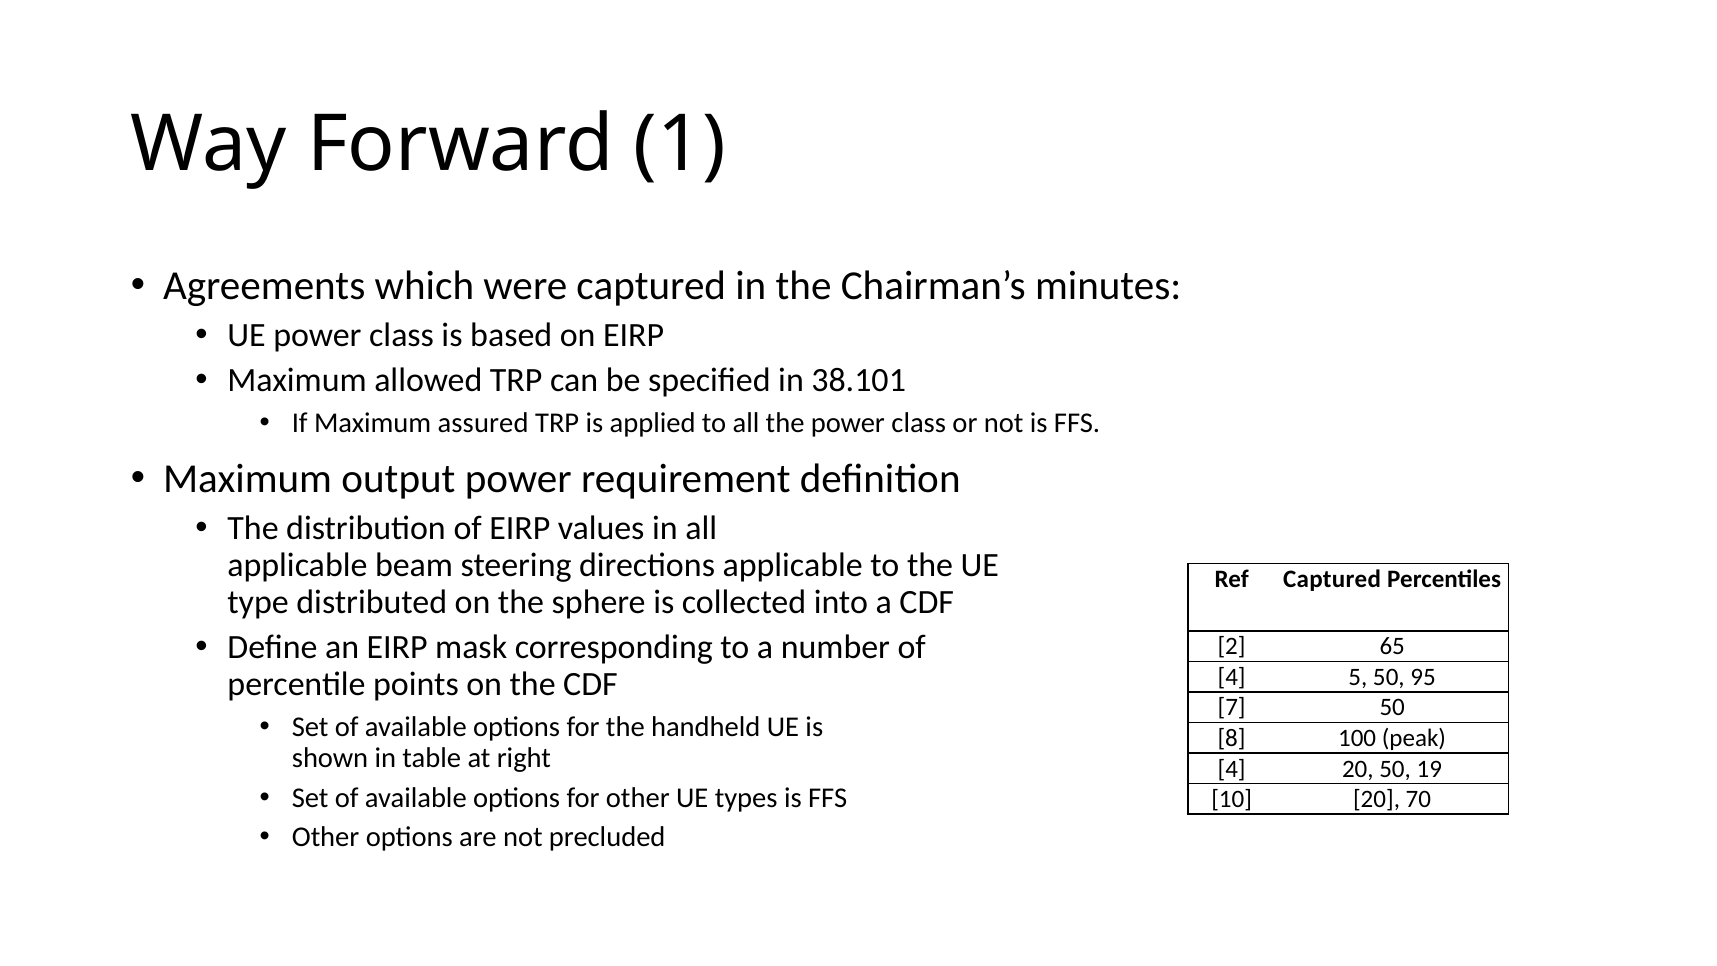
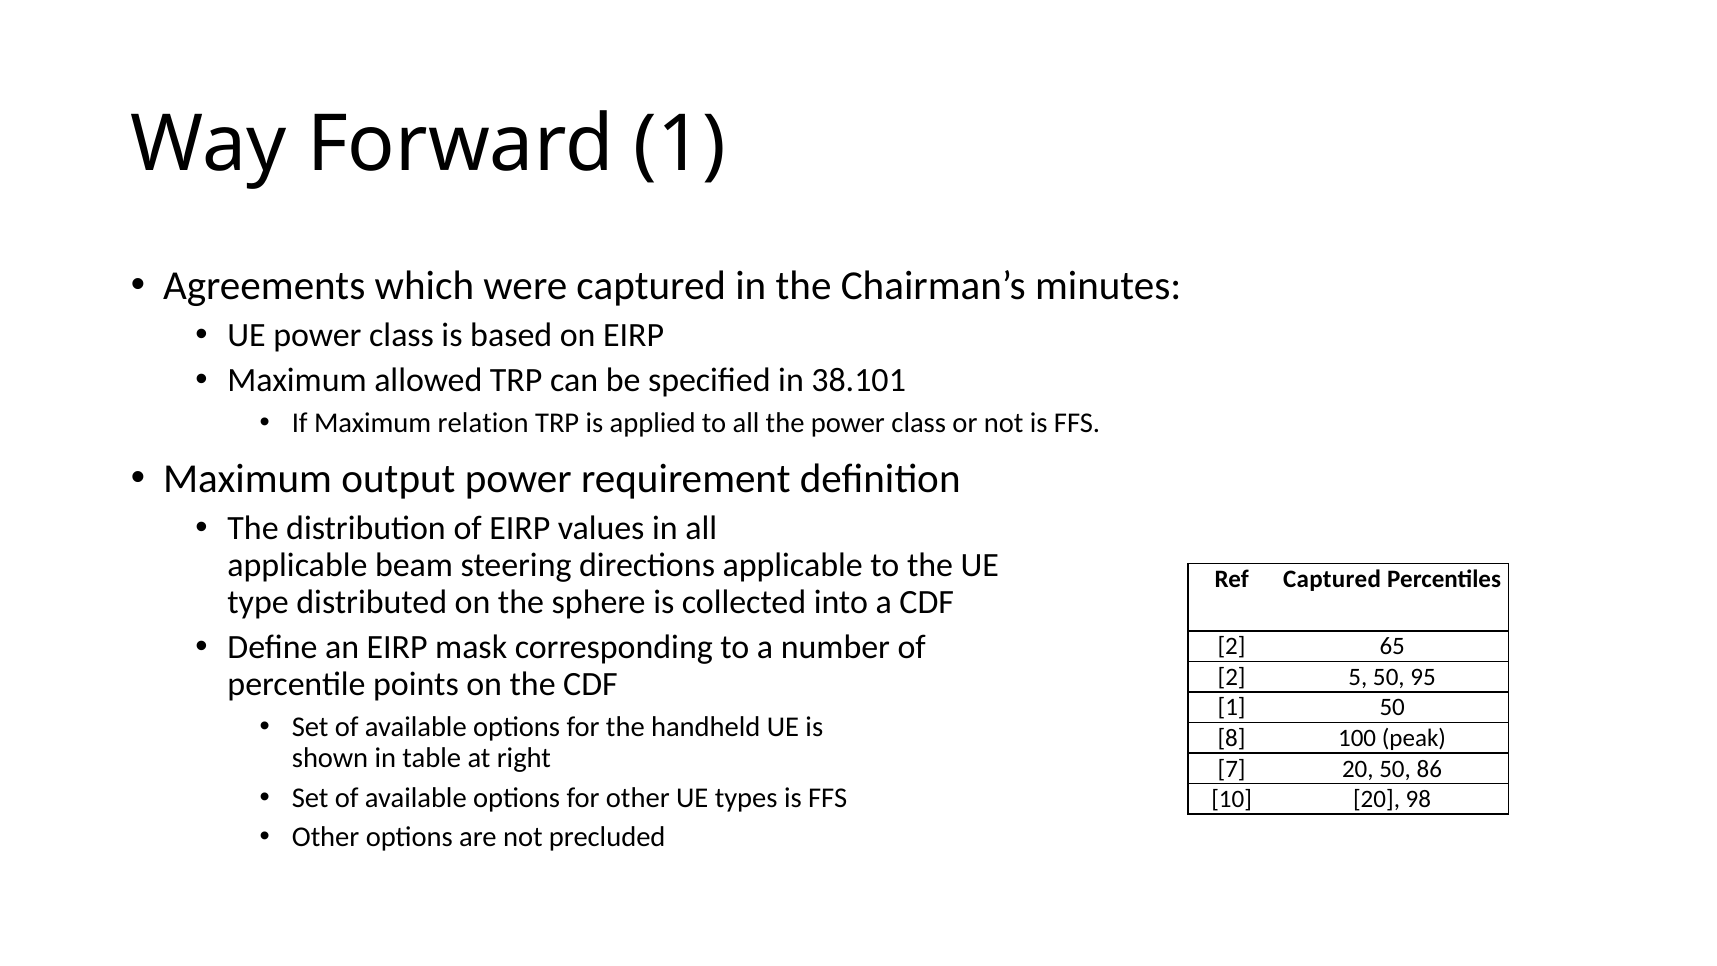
assured: assured -> relation (483, 423)
4: 4 -> 2 (1232, 677)
7: 7 -> 1 (1232, 708)
4: 4 -> 7 (1232, 769)
19: 19 -> 86 (1429, 769)
70: 70 -> 98 (1418, 799)
